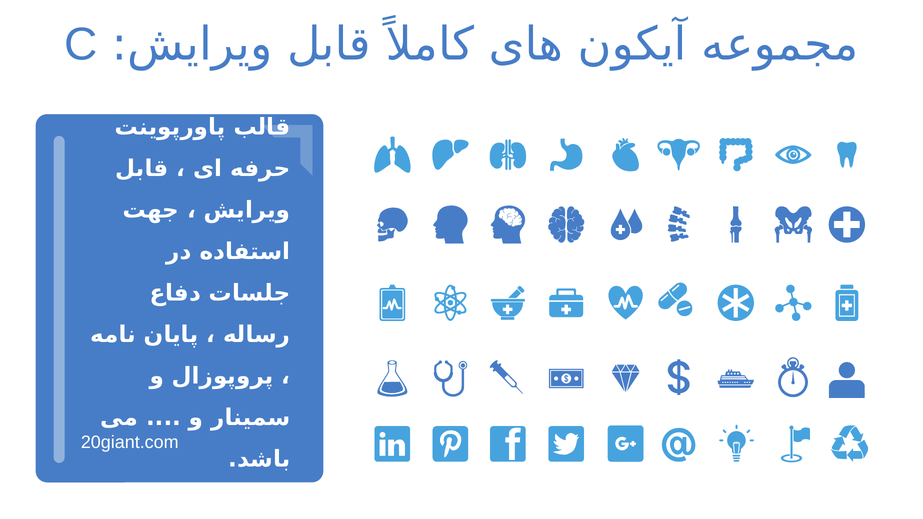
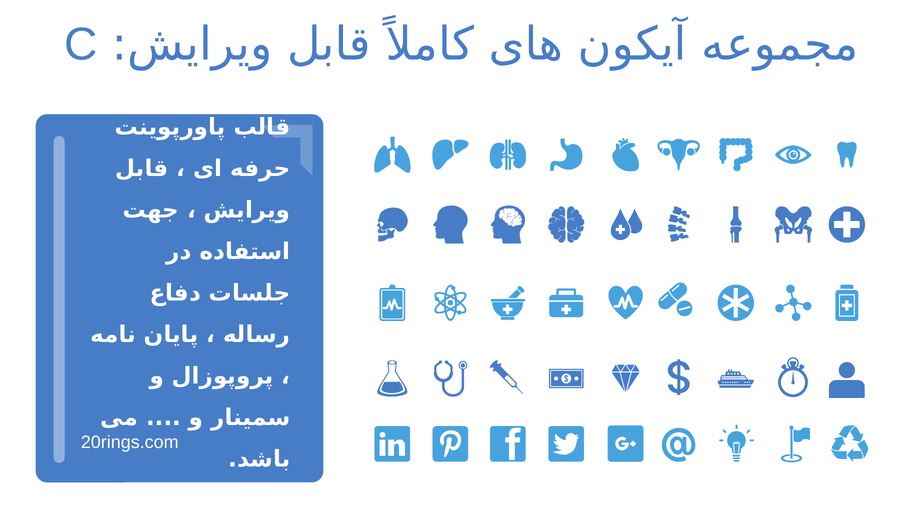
20giant.com: 20giant.com -> 20rings.com (130, 442)
